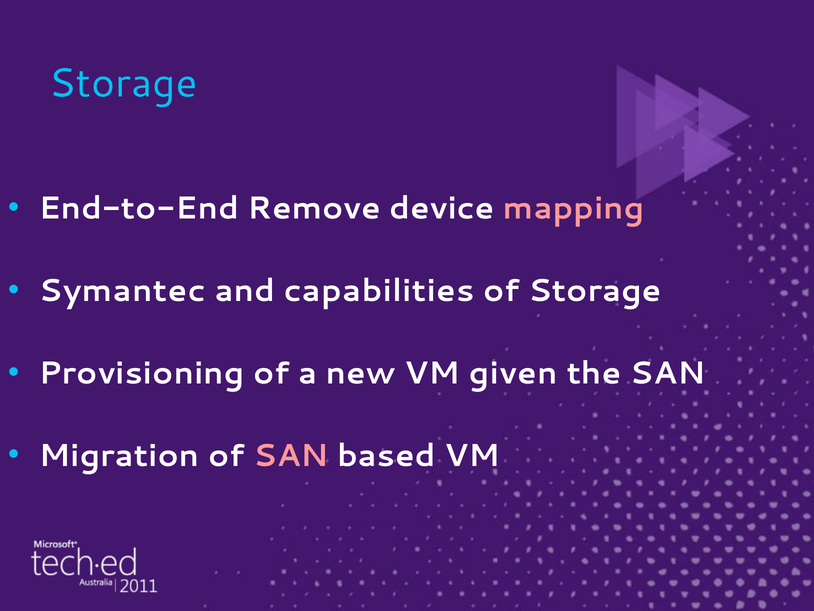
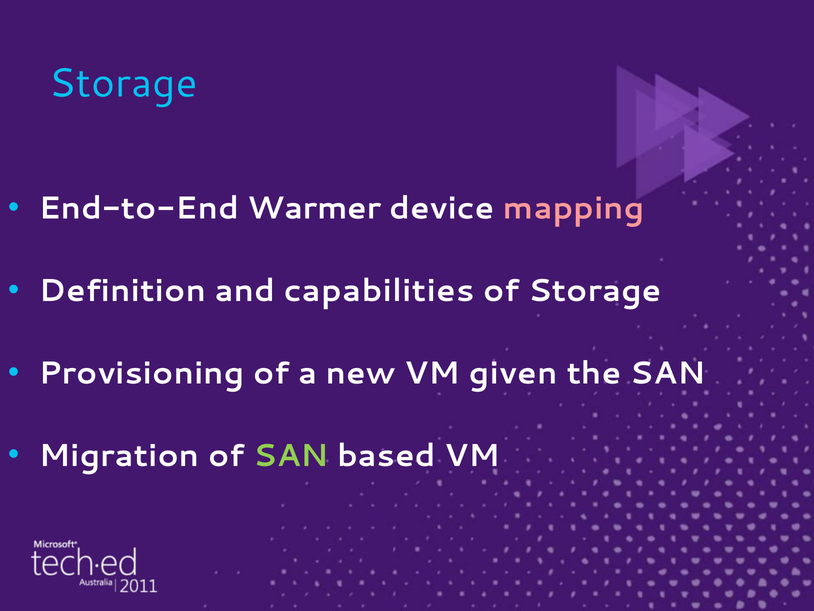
Remove: Remove -> Warmer (314, 208)
Symantec: Symantec -> Definition (122, 291)
SAN colour: pink -> light green (291, 455)
